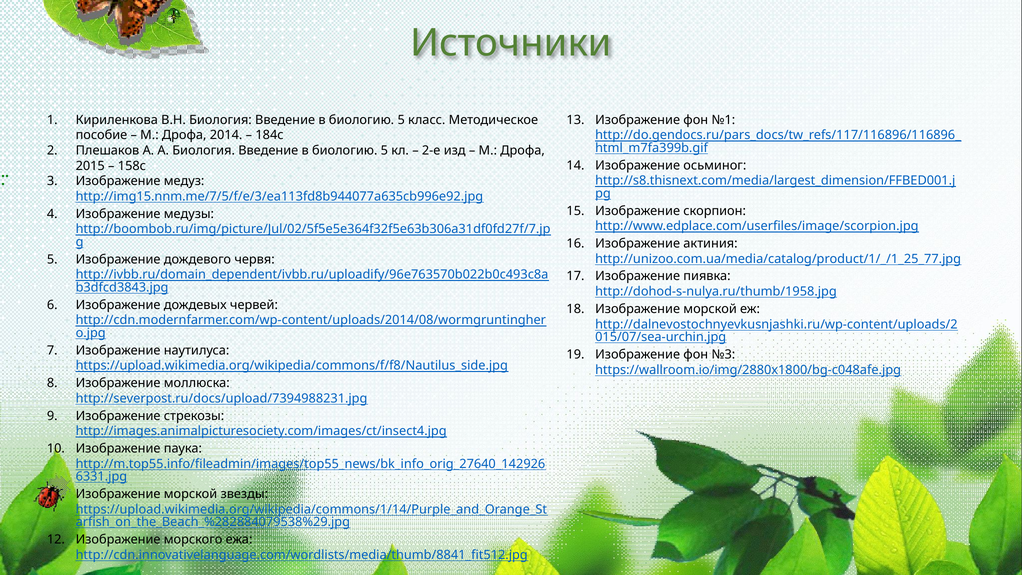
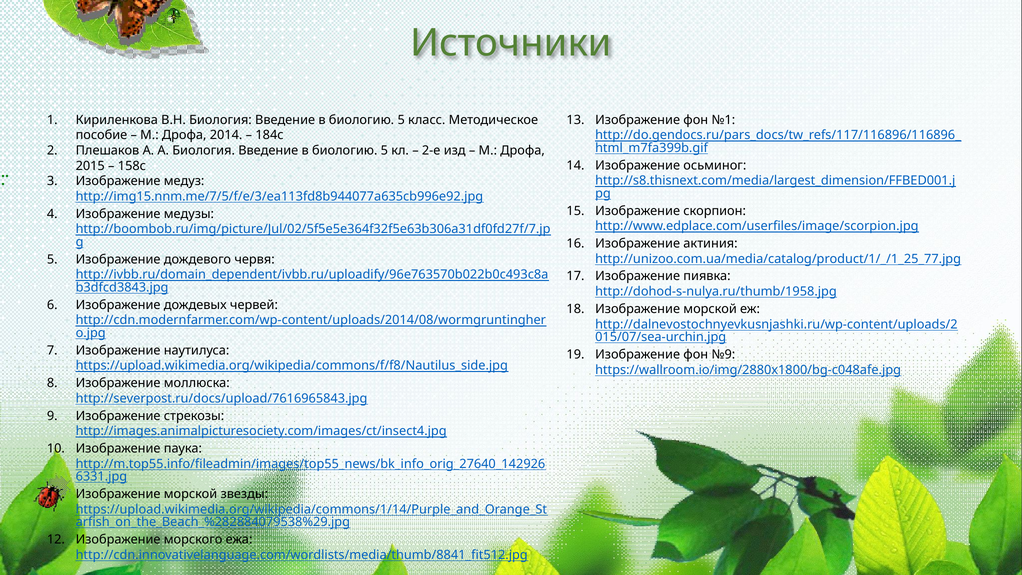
№3: №3 -> №9 (723, 354)
http://severpost.ru/docs/upload/7394988231.jpg: http://severpost.ru/docs/upload/7394988231.jpg -> http://severpost.ru/docs/upload/7616965843.jpg (222, 398)
